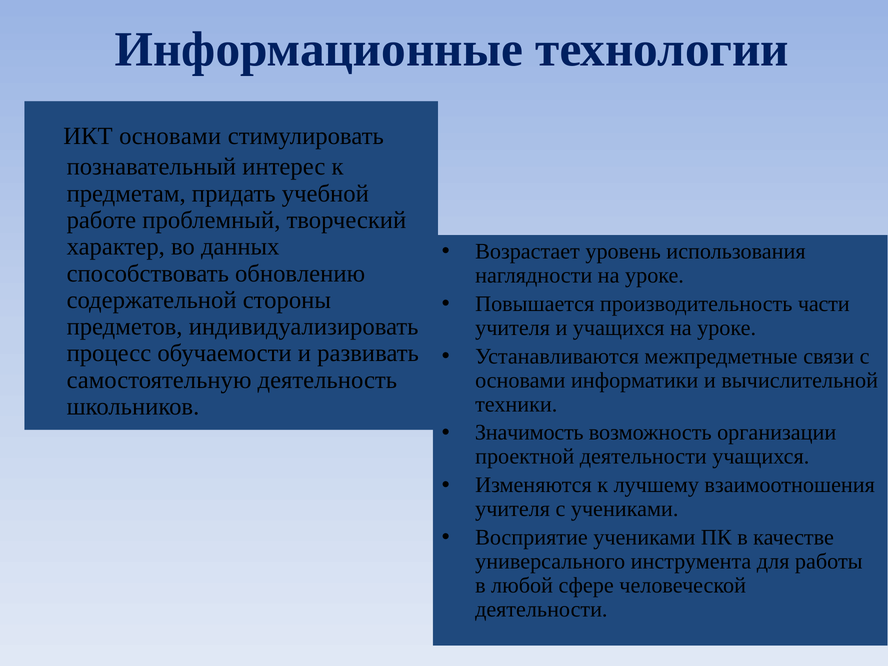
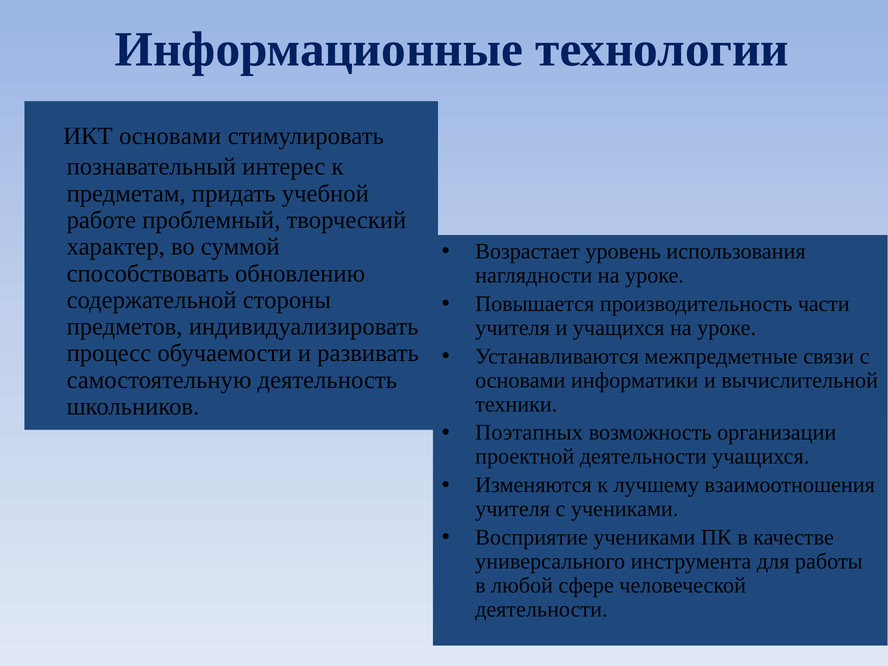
данных: данных -> суммой (240, 247)
Значимость: Значимость -> Поэтапных (529, 433)
